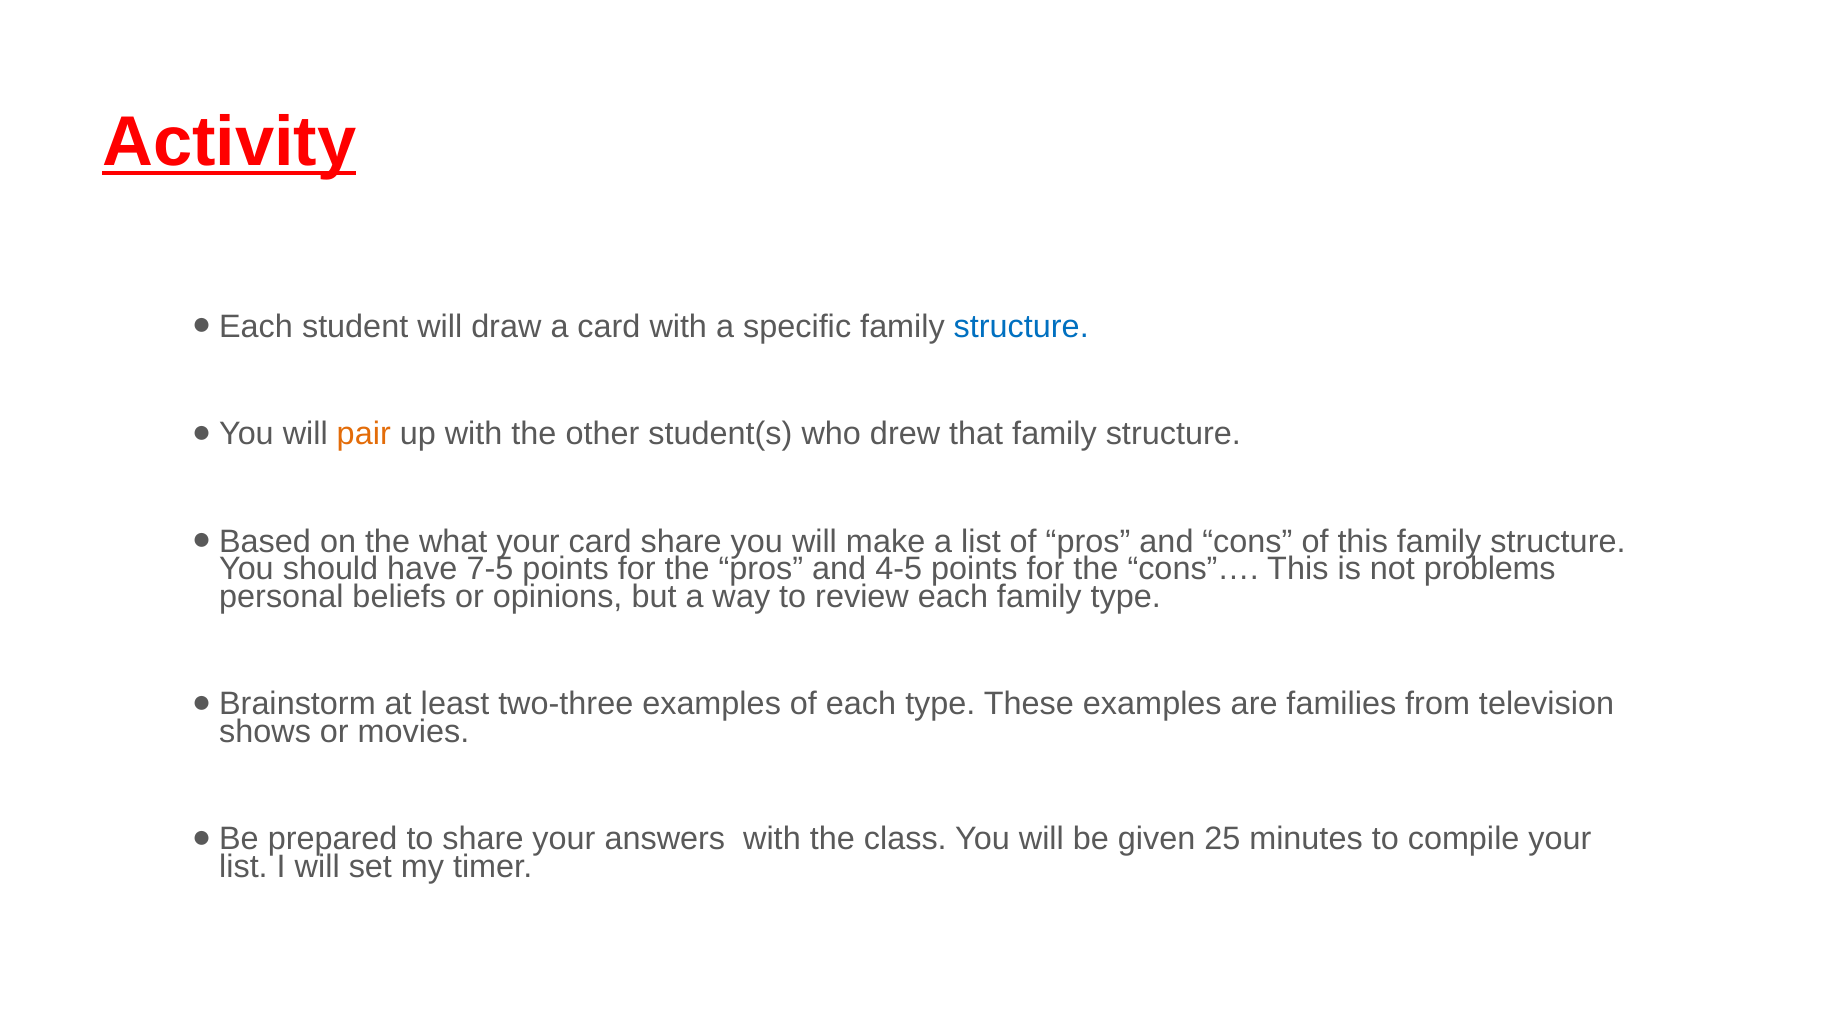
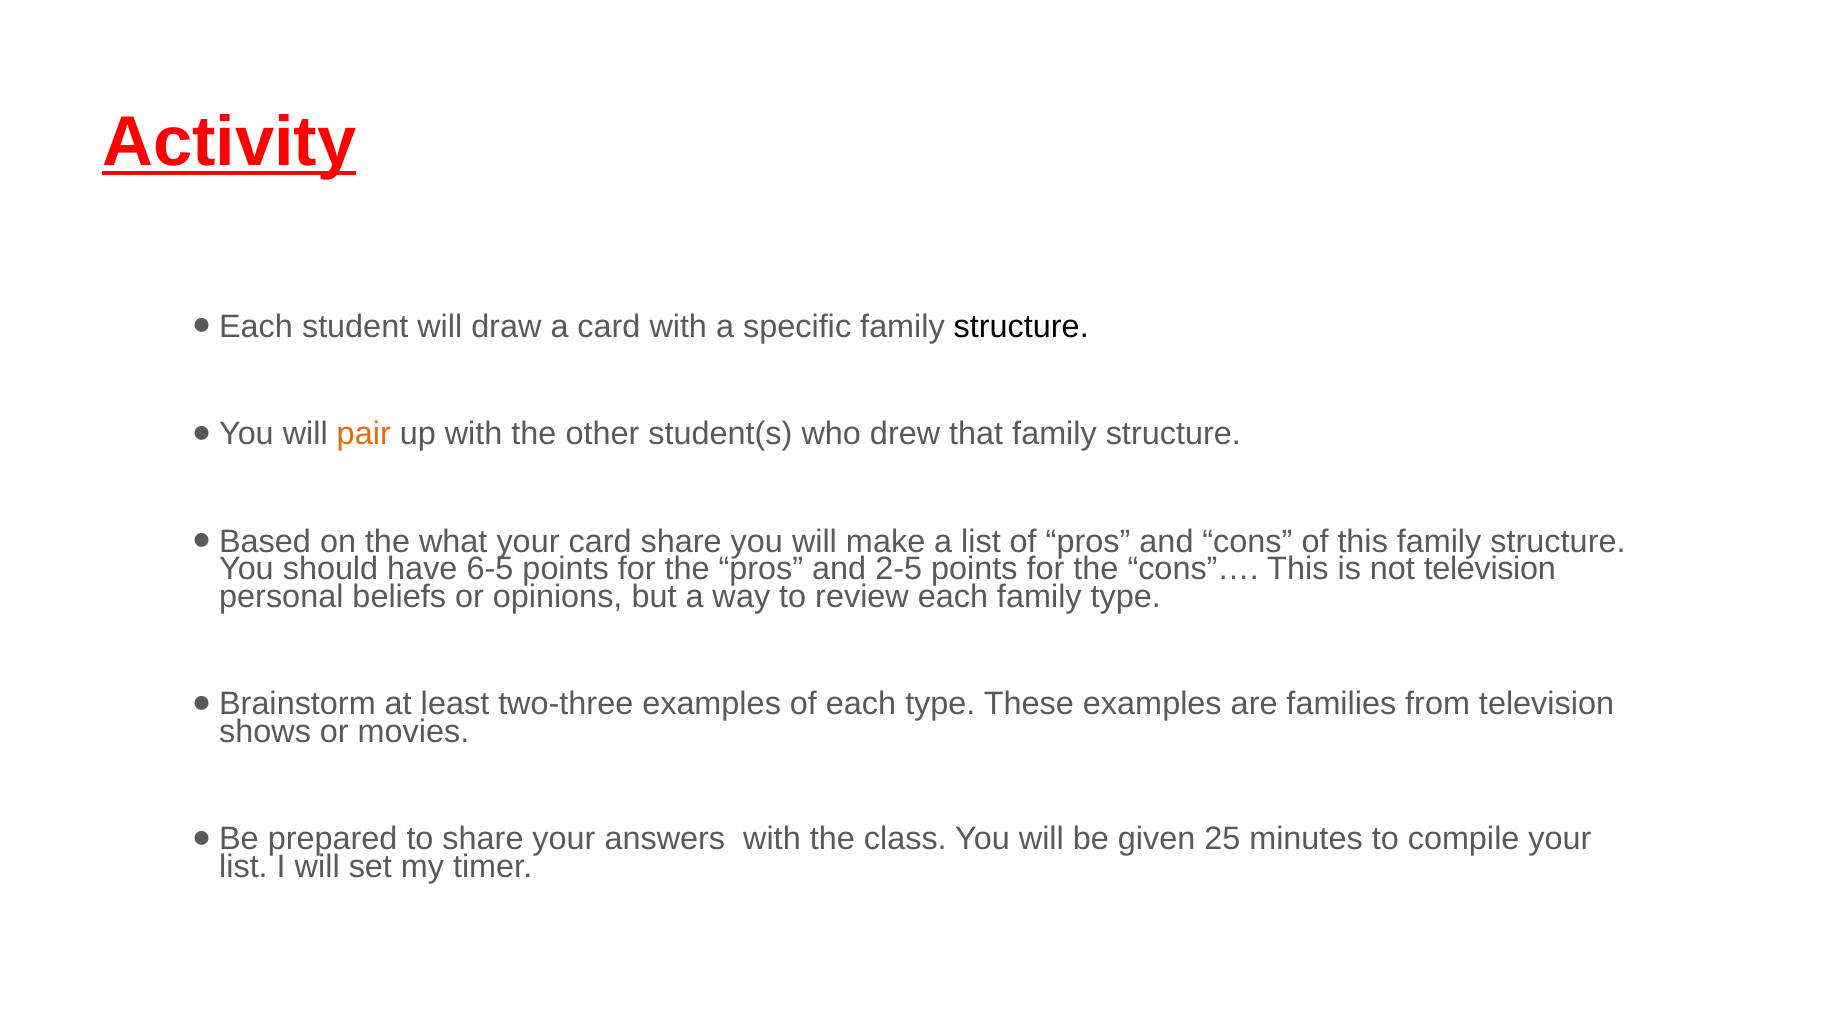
structure colour: blue -> black (1021, 326)
7-5: 7-5 -> 6-5 (490, 569)
4-5: 4-5 -> 2-5 (899, 569)
not problems: problems -> television (1490, 569)
